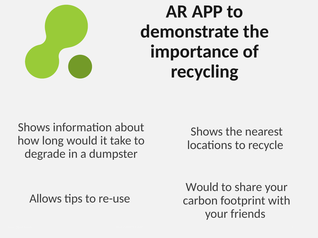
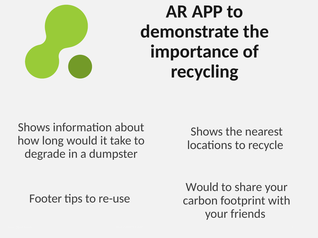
Allows: Allows -> Footer (46, 199)
